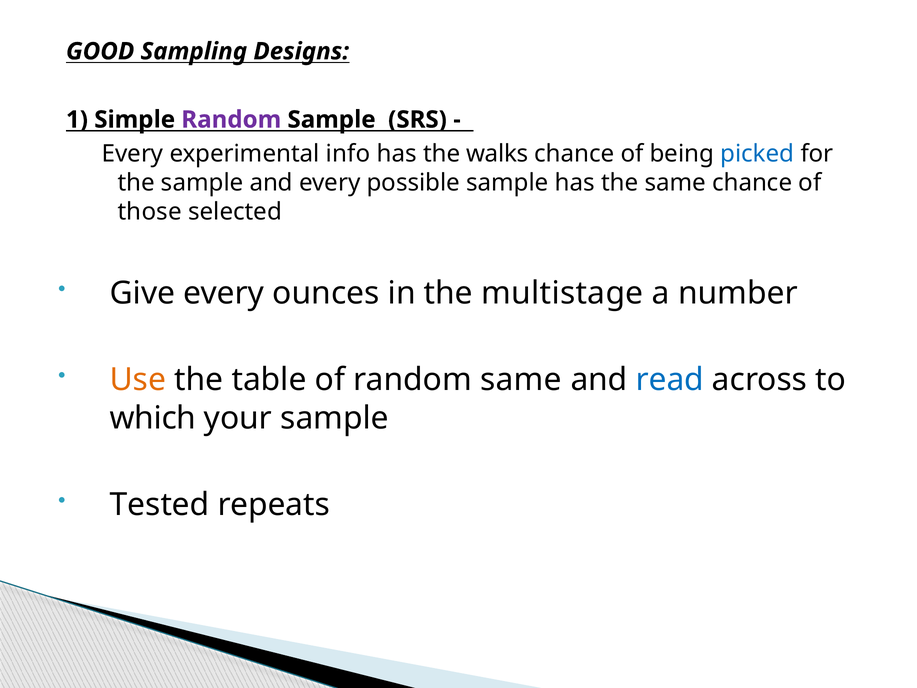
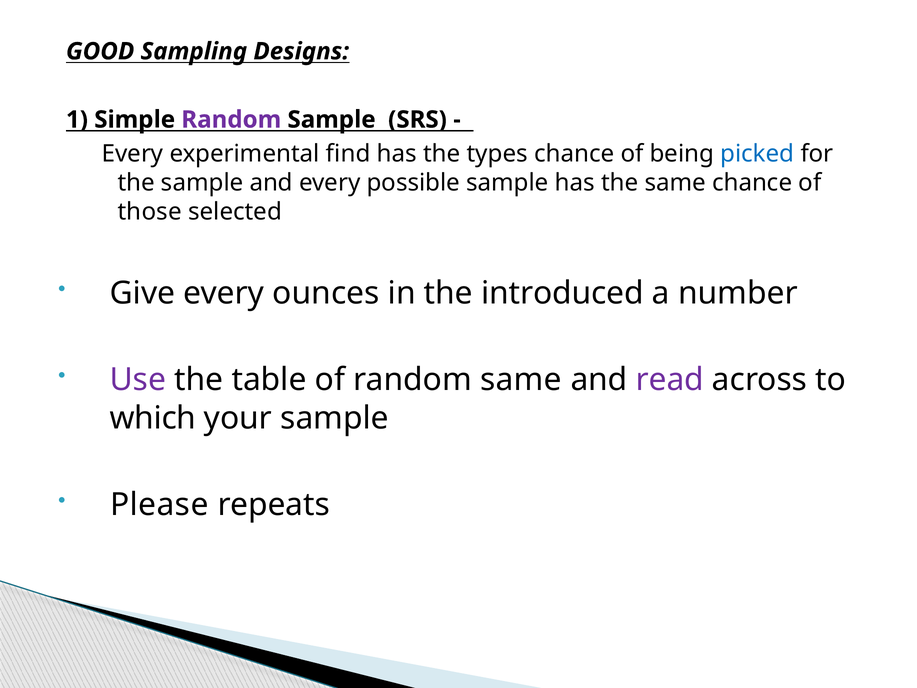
info: info -> find (348, 154)
walks: walks -> types (497, 154)
multistage: multistage -> introduced (562, 293)
Use colour: orange -> purple (138, 380)
read colour: blue -> purple (670, 380)
Tested: Tested -> Please (159, 505)
